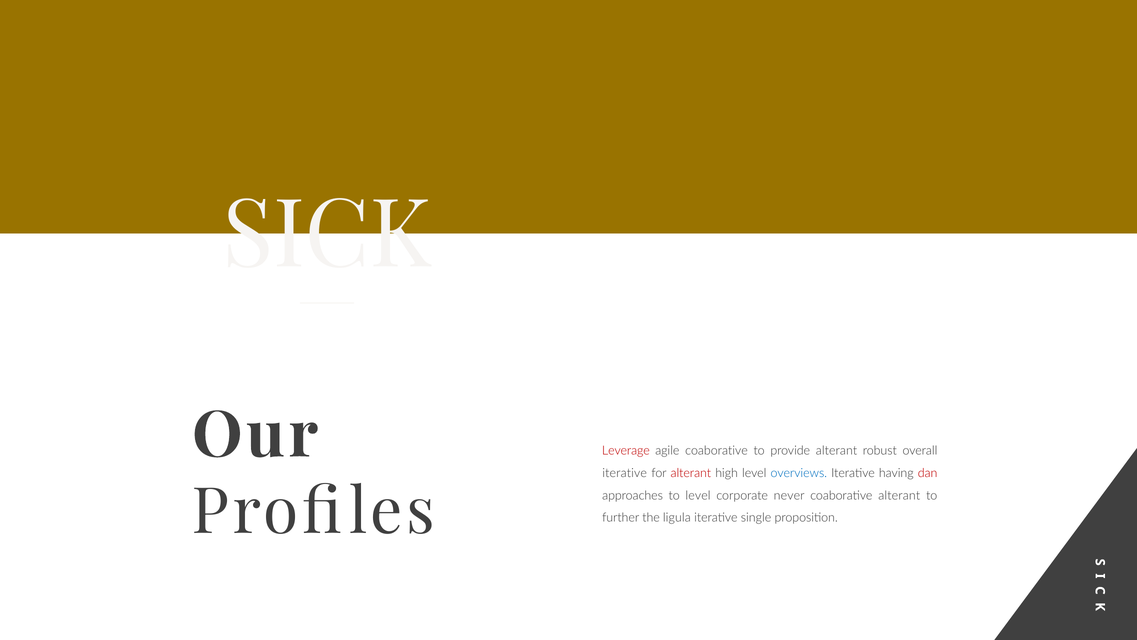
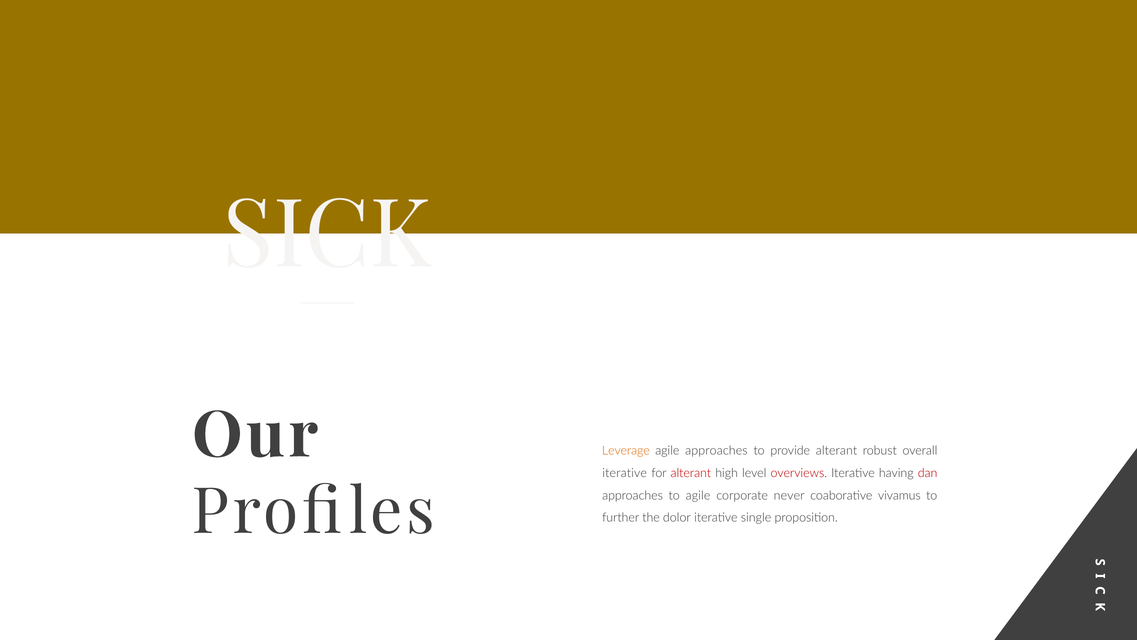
Leverage colour: red -> orange (626, 450)
agile coaborative: coaborative -> approaches (716, 450)
overviews colour: blue -> red (799, 473)
to level: level -> agile (698, 495)
coaborative alterant: alterant -> vivamus (899, 495)
ligula: ligula -> dolor (677, 517)
